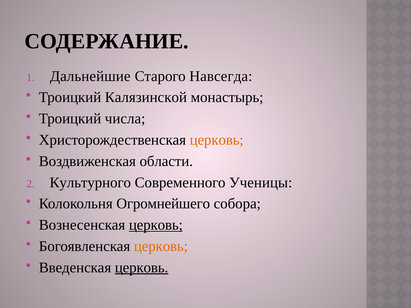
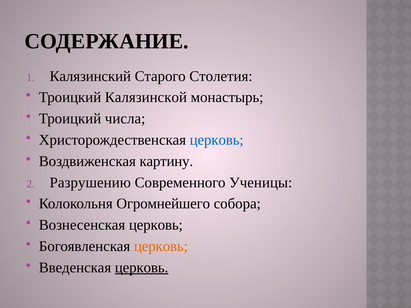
Дальнейшие: Дальнейшие -> Калязинский (90, 76)
Навсегда: Навсегда -> Столетия (221, 76)
церковь colour: orange -> blue (217, 140)
области: области -> картину (166, 161)
Культурного: Культурного -> Разрушению (90, 183)
церковь underline: present -> none (156, 225)
